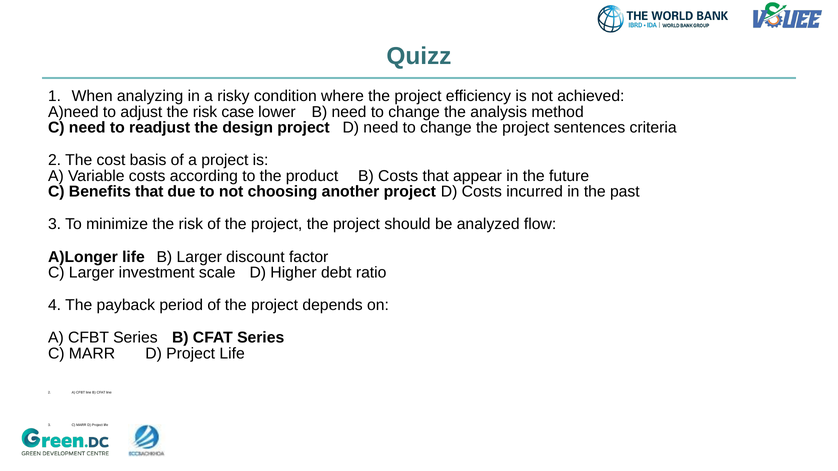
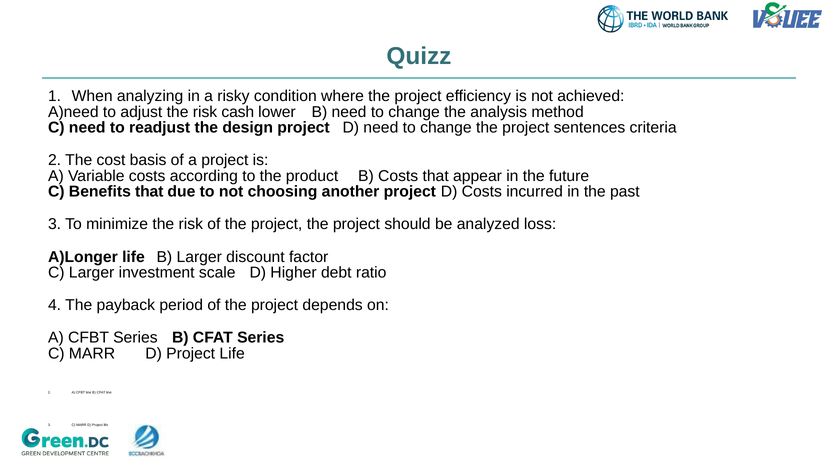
case: case -> cash (238, 112)
flow: flow -> loss (540, 224)
